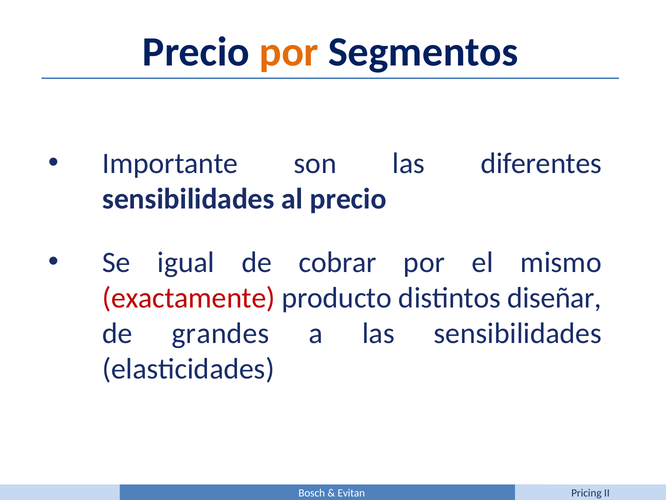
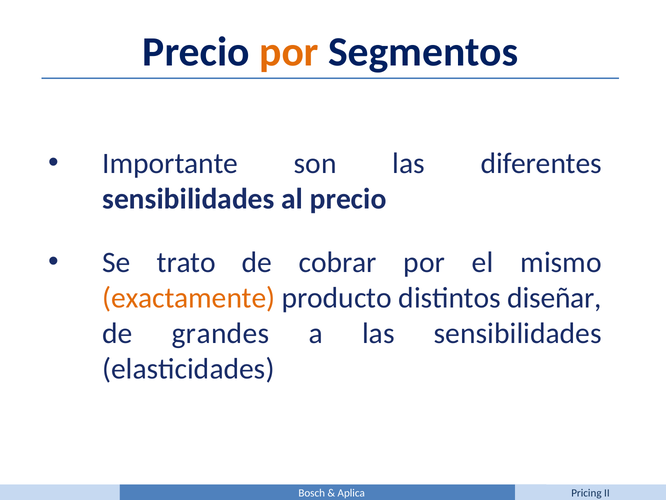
igual: igual -> trato (186, 262)
exactamente colour: red -> orange (189, 298)
Evitan: Evitan -> Aplica (351, 492)
